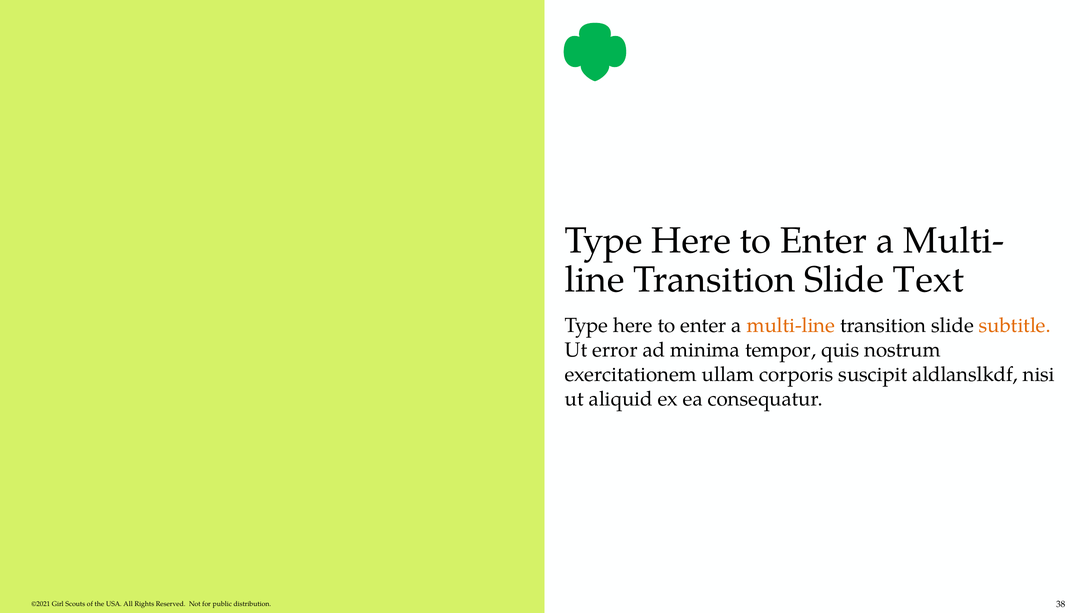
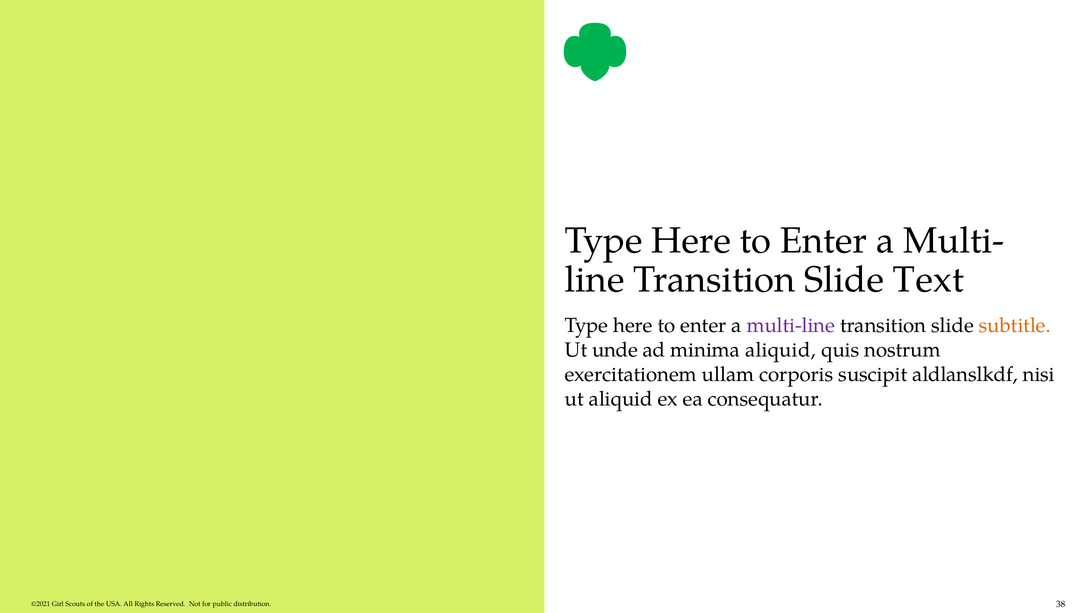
multi-line colour: orange -> purple (791, 325)
error: error -> unde (615, 350)
minima tempor: tempor -> aliquid (780, 350)
